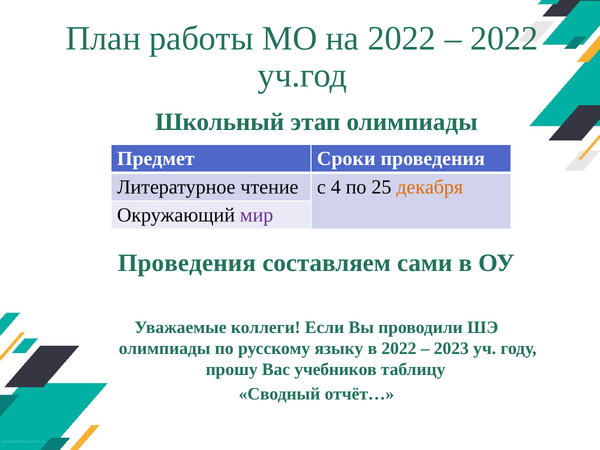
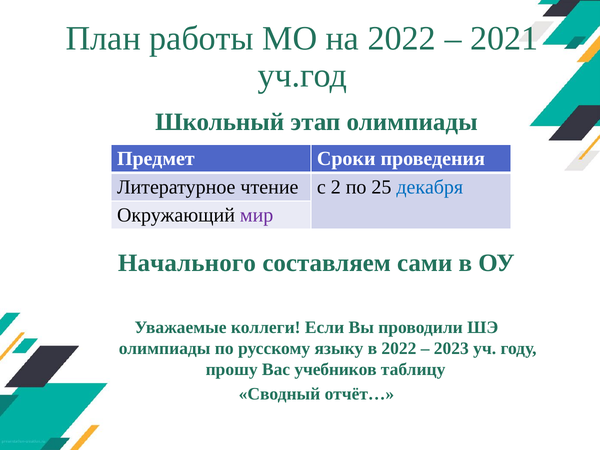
2022: 2022 -> 2021 (504, 39)
4: 4 -> 2 (336, 187)
декабря colour: orange -> blue (430, 187)
Проведения: Проведения -> Начального (187, 263)
